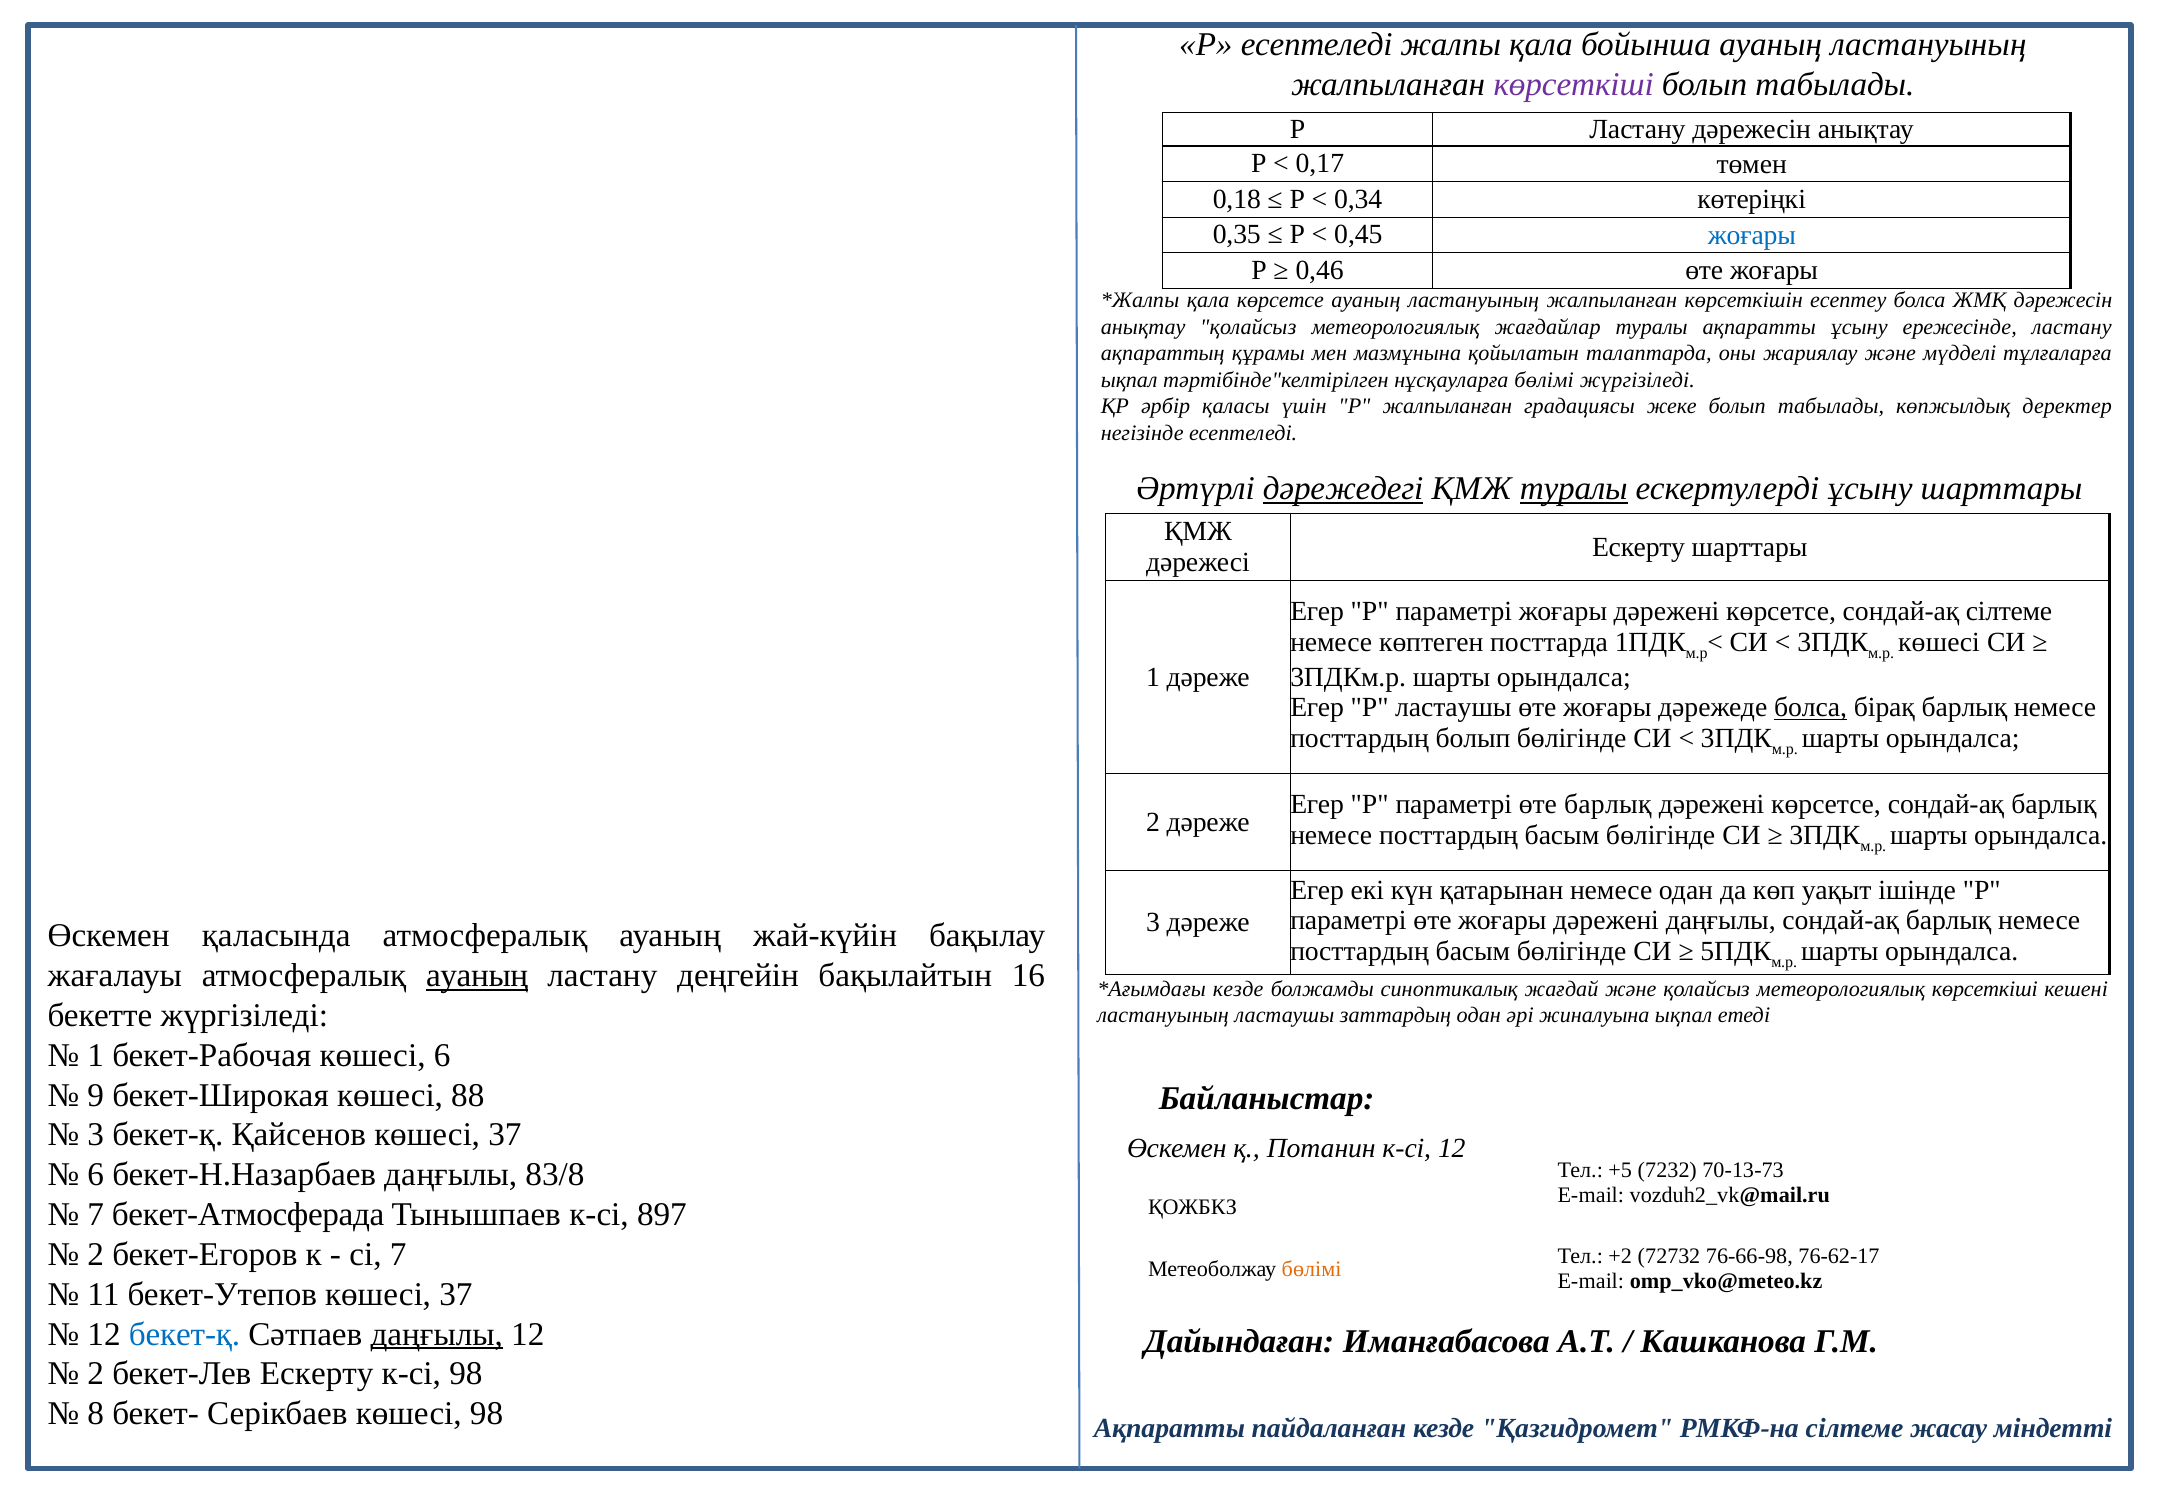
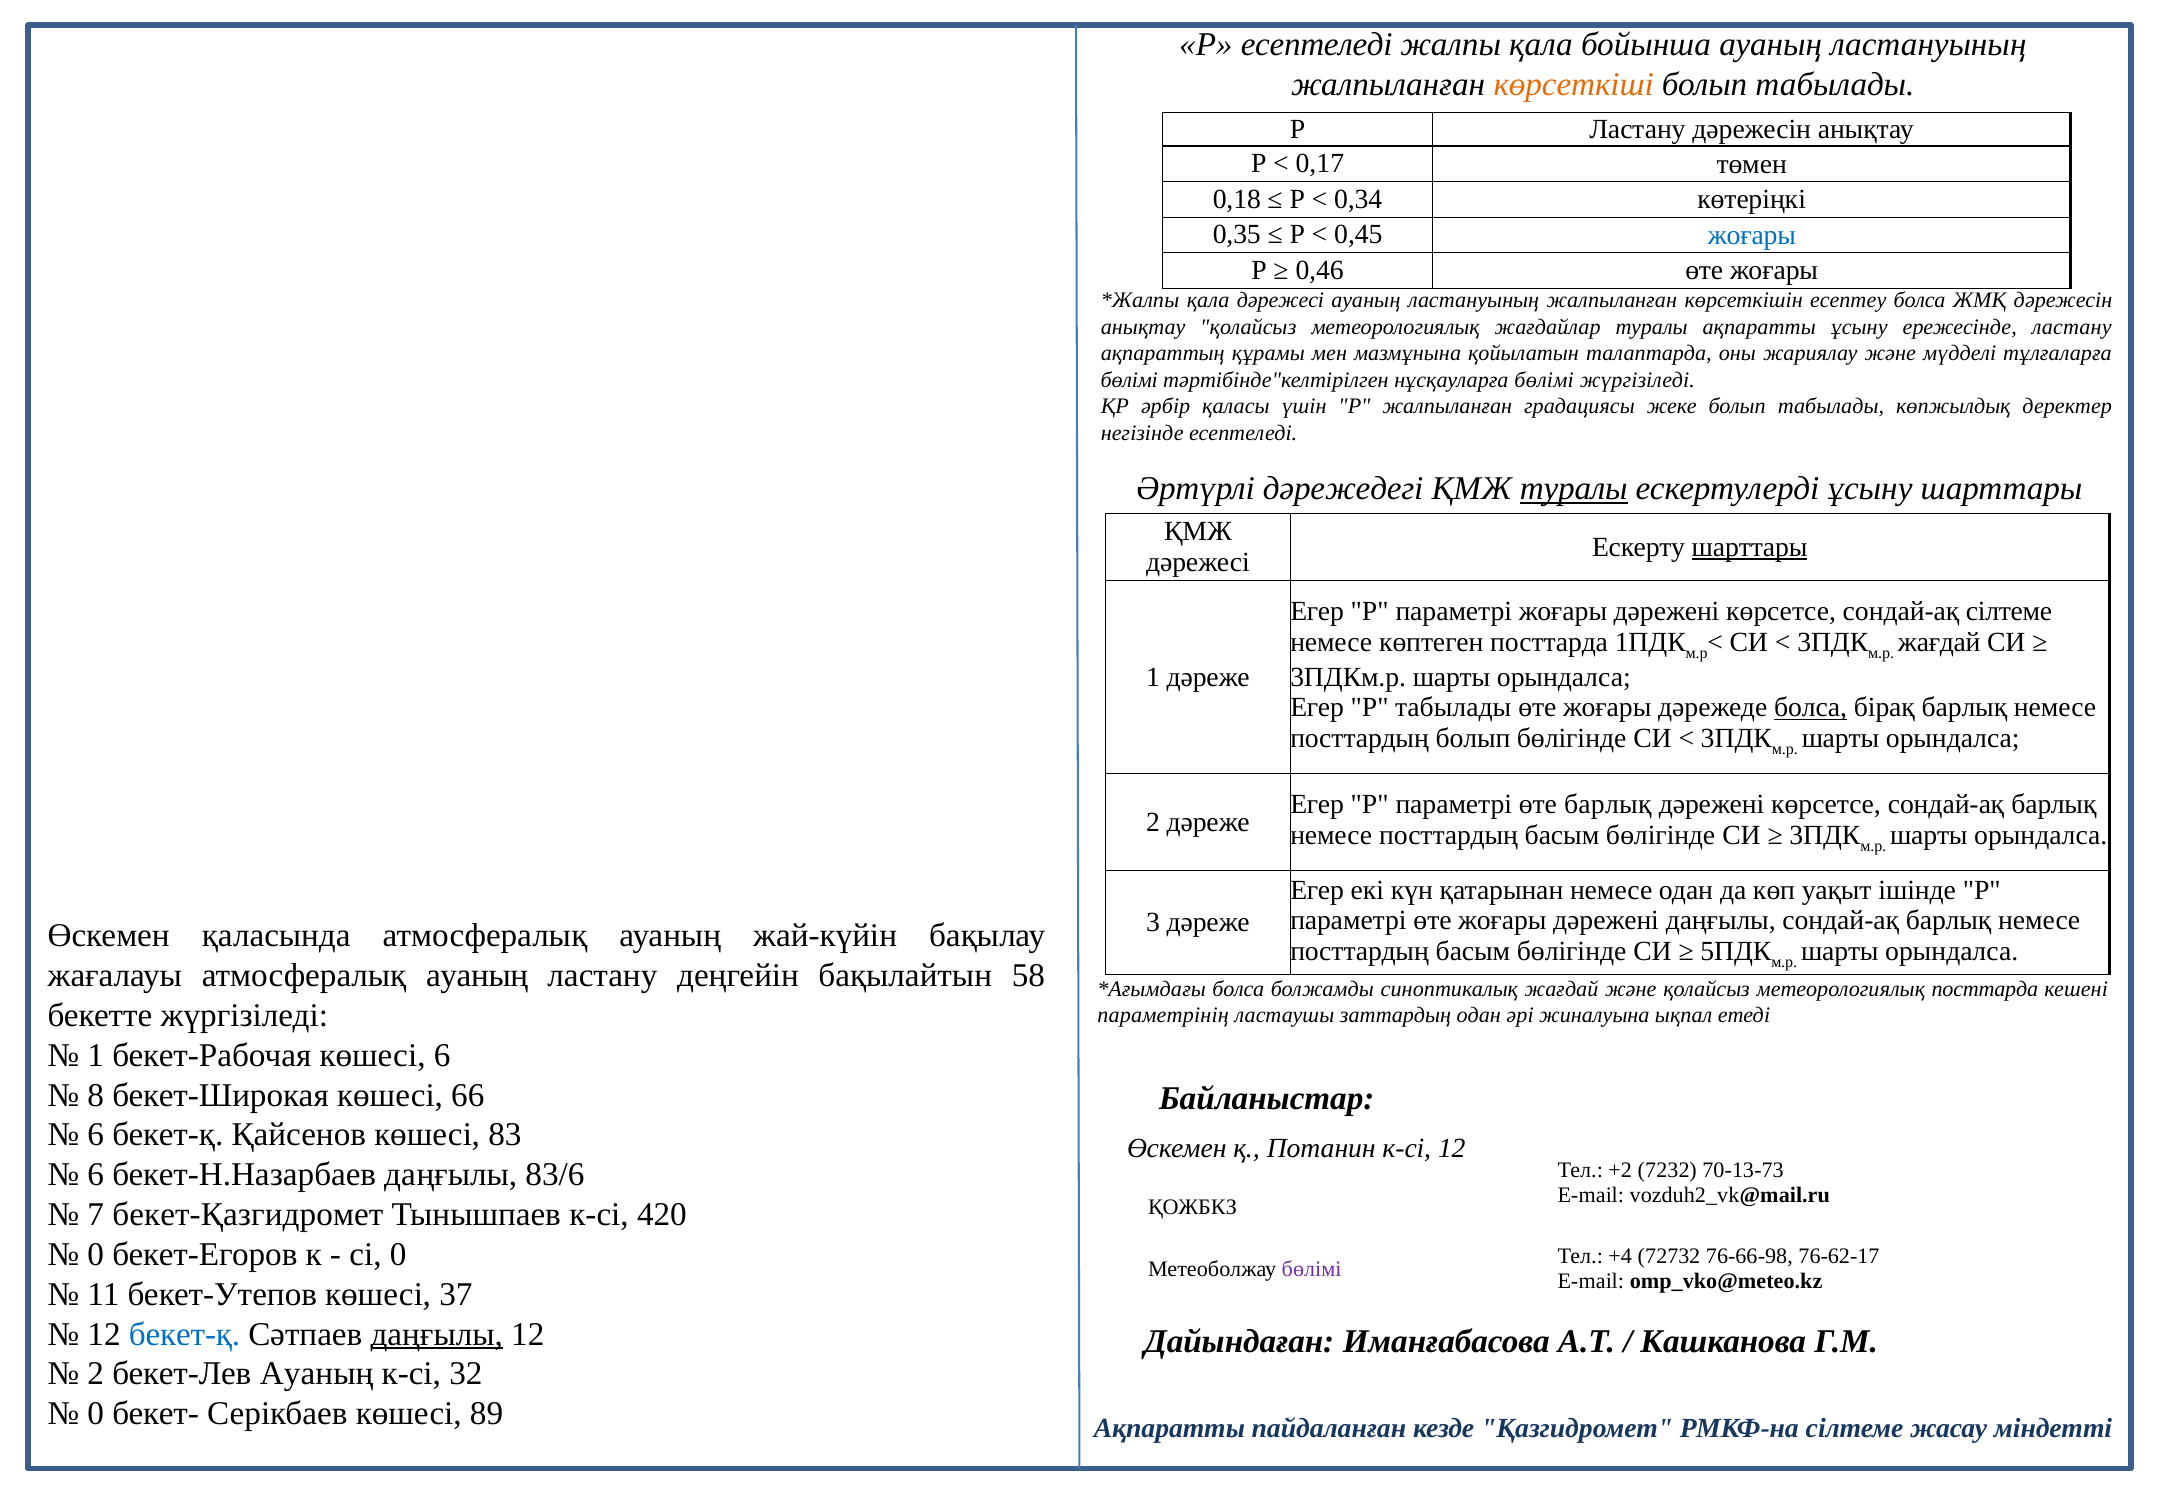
көрсеткіші colour: purple -> orange (1574, 85)
қала көрсетсе: көрсетсе -> дәрежесі (1280, 300)
ықпал: ықпал -> бөлімі (1129, 380)
дәрежедегі underline: present -> none (1343, 489)
шарттары underline: none -> present (1750, 547)
көшесі: көшесі -> жағдай (1939, 642)
P ластаушы: ластаушы -> табылады (1453, 708)
ауаның underline: present -> none (477, 976)
16: 16 -> 58 (1028, 976)
кезде: кезде -> болса (1238, 989)
метеорологиялық көрсеткіші: көрсеткіші -> посттарда (1985, 989)
ластануының: ластануының -> параметрінің (1163, 1016)
9: 9 -> 8 (96, 1096)
88: 88 -> 66 (468, 1096)
3: 3 -> 6 (96, 1136)
Қайсенов көшесі 37: 37 -> 83 (505, 1136)
83/8: 83/8 -> 83/6 (555, 1175)
+5: +5 -> +2 (1620, 1171)
бекет-Атмосферада: бекет-Атмосферада -> бекет-Қазгидромет (248, 1215)
897: 897 -> 420 (662, 1215)
2: 2 -> 0 (96, 1255)
сі 7: 7 -> 0 (398, 1255)
+2: +2 -> +4 (1620, 1257)
бөлімі colour: orange -> purple (1312, 1269)
бекет-Лев Ескерту: Ескерту -> Ауаның (317, 1375)
к-сі 98: 98 -> 32 (466, 1375)
8: 8 -> 0 (96, 1415)
көшесі 98: 98 -> 89 (487, 1415)
